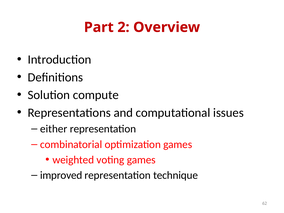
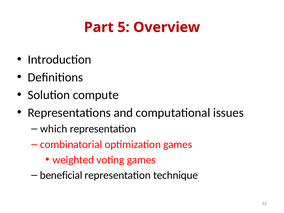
2: 2 -> 5 (123, 27)
either: either -> which (54, 129)
improved: improved -> beneficial (61, 175)
